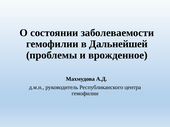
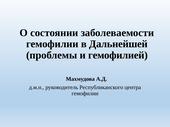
врожденное: врожденное -> гемофилией (118, 55)
